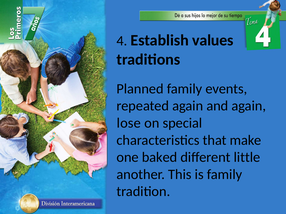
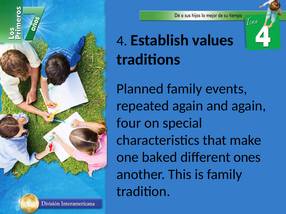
lose: lose -> four (129, 123)
little: little -> ones (247, 158)
